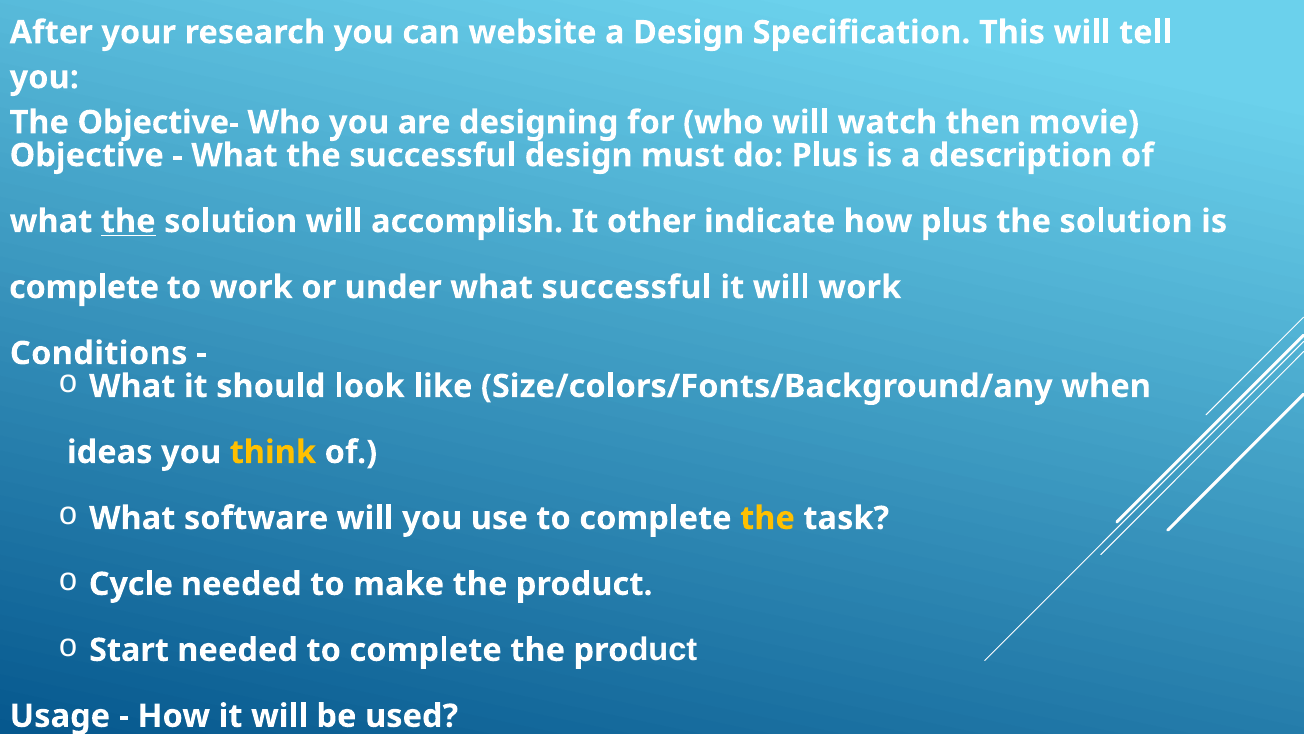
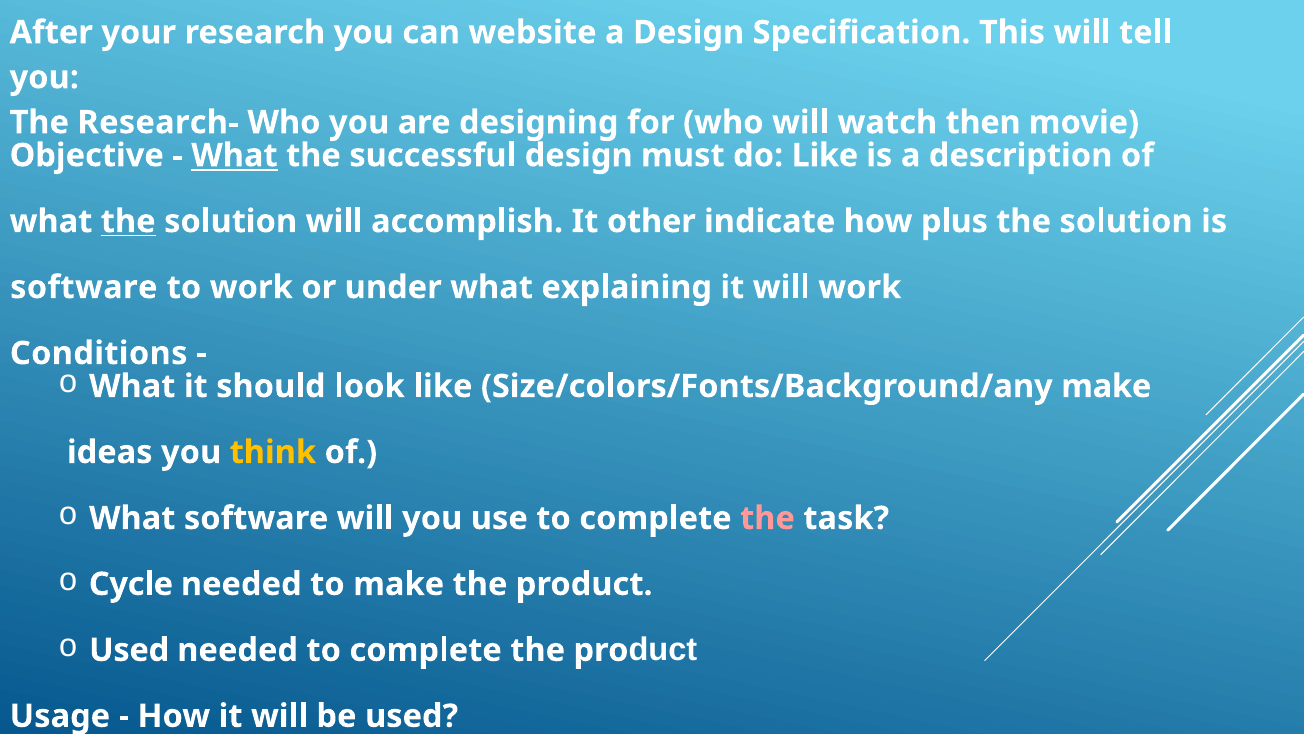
Objective-: Objective- -> Research- (158, 122)
What underline: none -> present (234, 155)
do Plus: Plus -> Like (825, 155)
complete: complete -> software (84, 287)
what successful: successful -> explaining (627, 287)
Size/colors/Fonts/Background/any when: when -> make (1106, 386)
the colour: yellow -> pink (768, 518)
Start: Start -> Used (129, 650)
